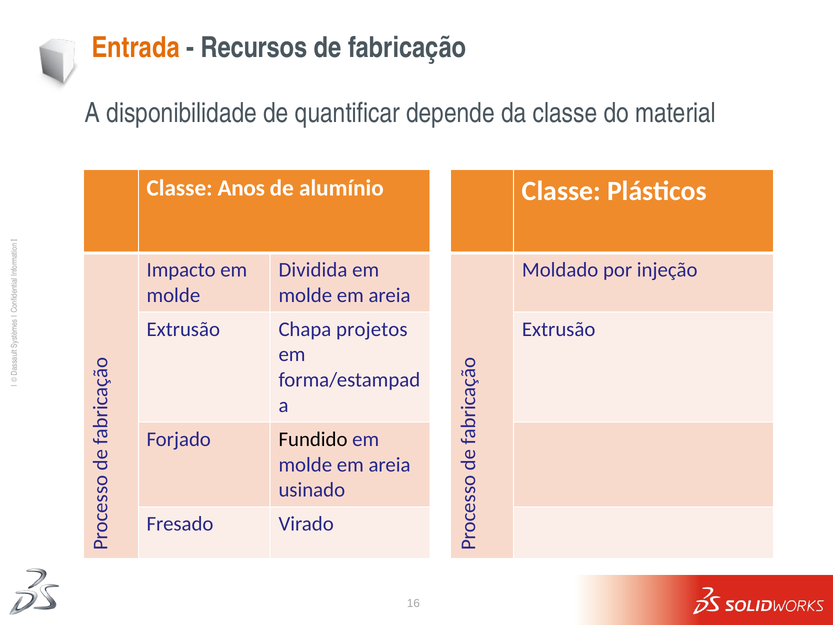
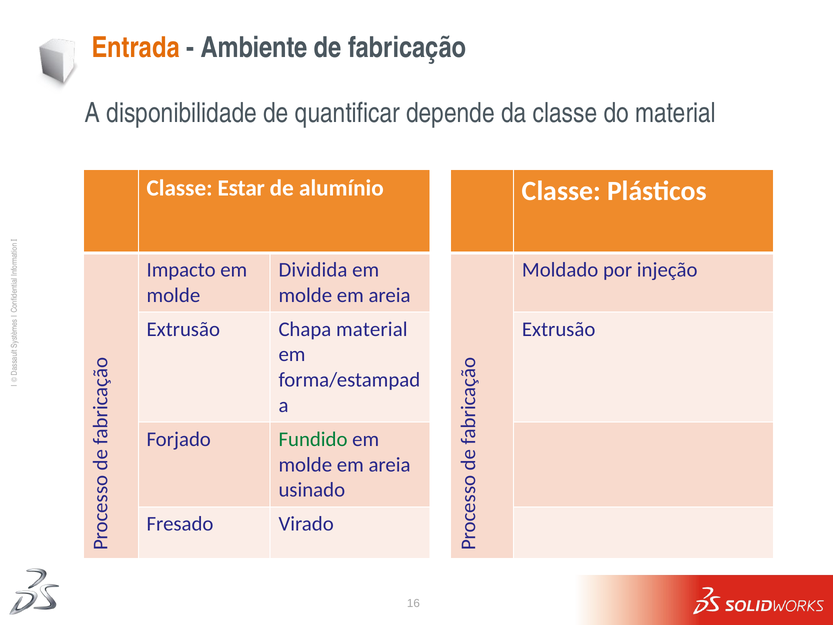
Recursos: Recursos -> Ambiente (254, 47)
Anos: Anos -> Estar (241, 188)
Chapa projetos: projetos -> material (372, 329)
Fundido colour: black -> green (313, 439)
